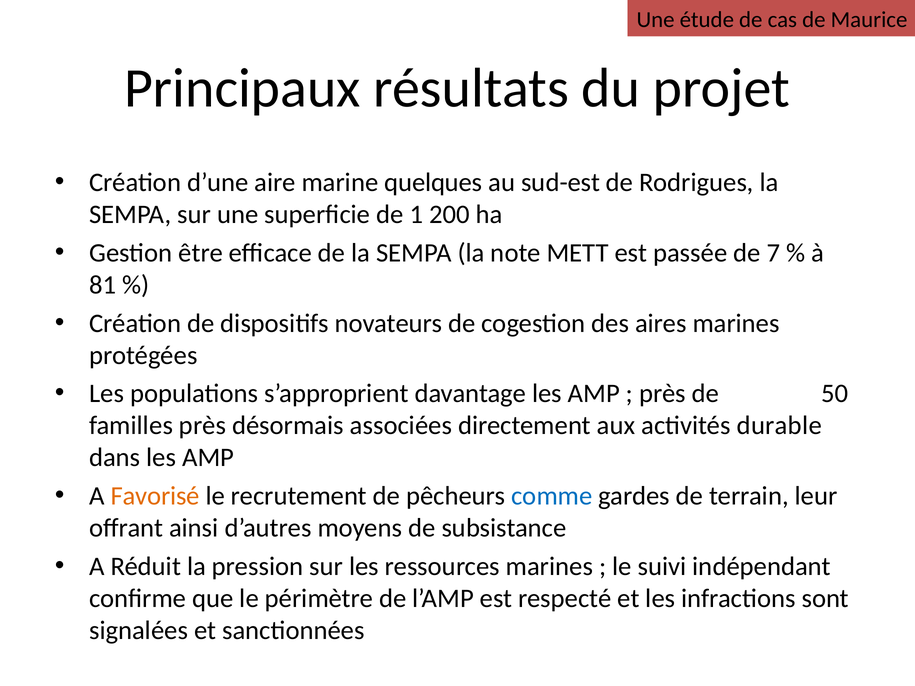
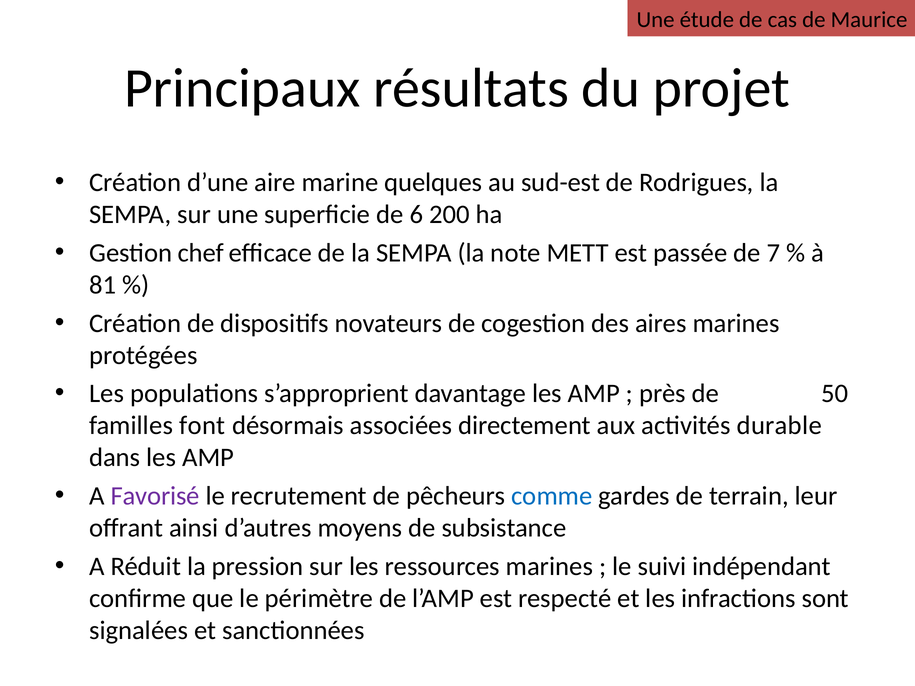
1: 1 -> 6 (416, 215)
être: être -> chef (201, 253)
familles près: près -> font (202, 426)
Favorisé colour: orange -> purple (155, 496)
